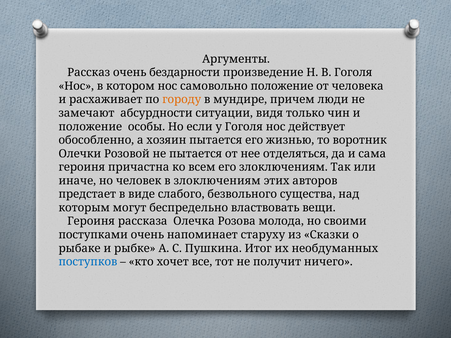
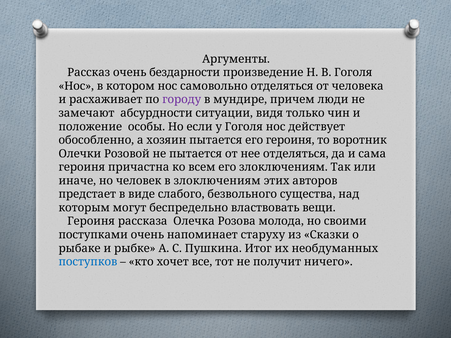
самовольно положение: положение -> отделяться (282, 86)
городу colour: orange -> purple (182, 100)
его жизнью: жизнью -> героиня (290, 140)
